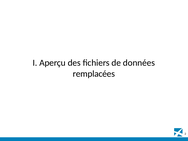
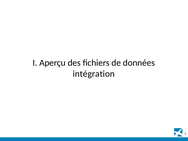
remplacées: remplacées -> intégration (94, 74)
